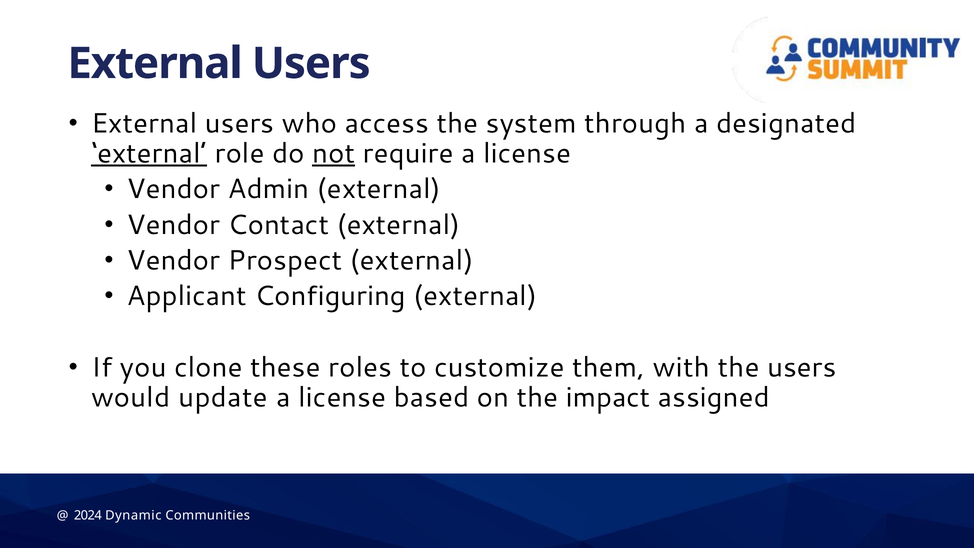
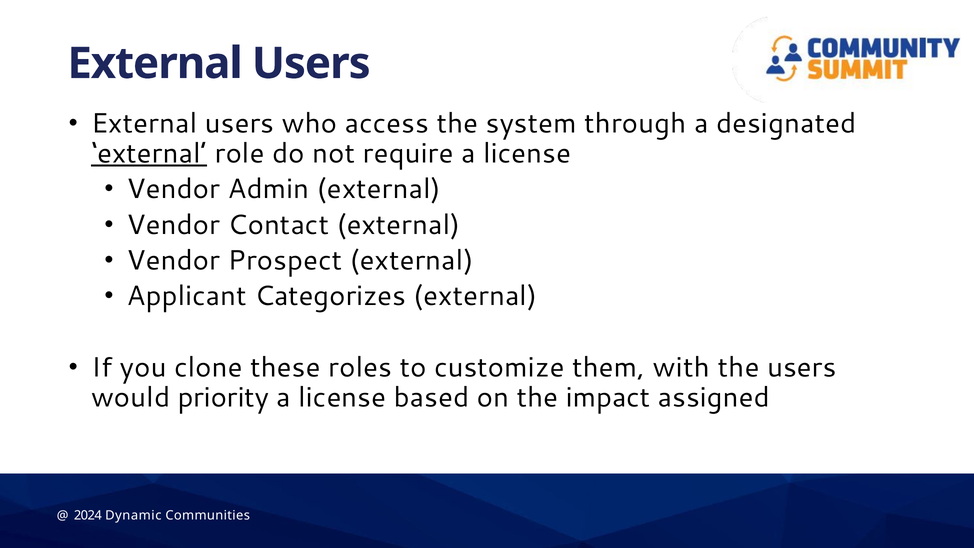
not underline: present -> none (334, 153)
Configuring: Configuring -> Categorizes (330, 296)
update: update -> priority (223, 398)
